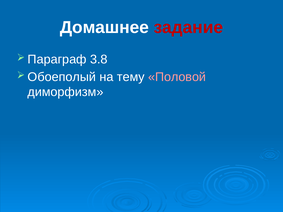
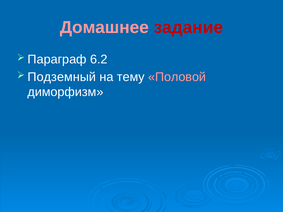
Домашнее colour: white -> pink (104, 27)
3.8: 3.8 -> 6.2 (99, 59)
Обоеполый: Обоеполый -> Подземный (62, 77)
